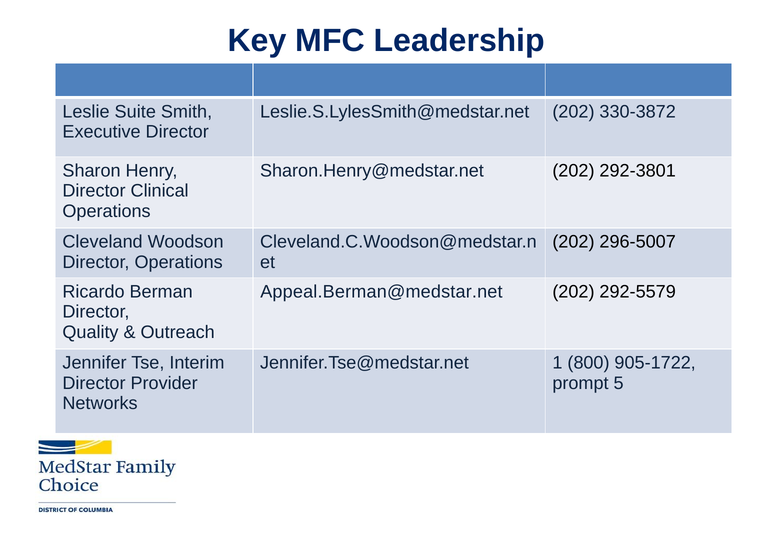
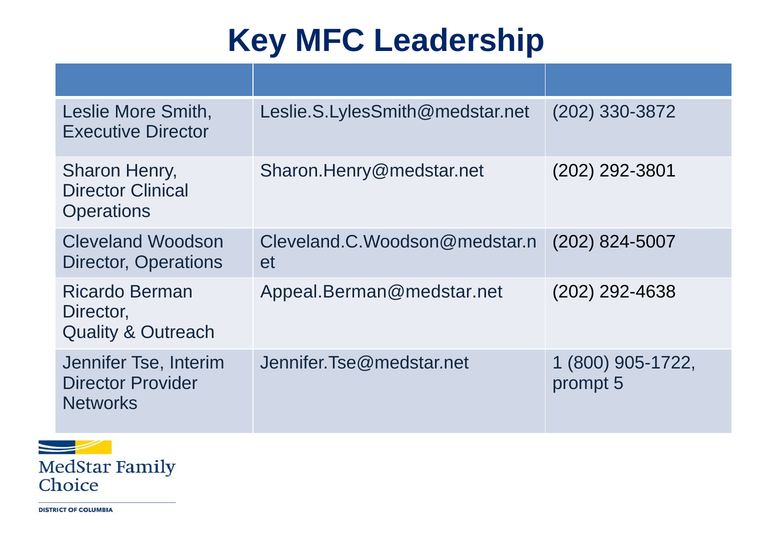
Suite: Suite -> More (135, 111)
296-5007: 296-5007 -> 824-5007 (638, 242)
292-5579: 292-5579 -> 292-4638 (638, 292)
